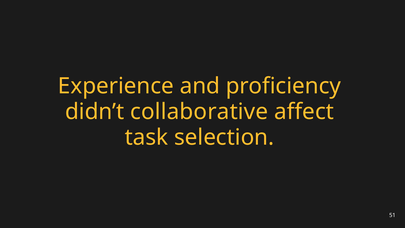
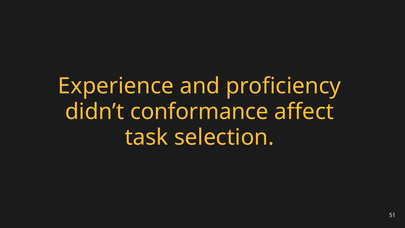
collaborative: collaborative -> conformance (199, 112)
